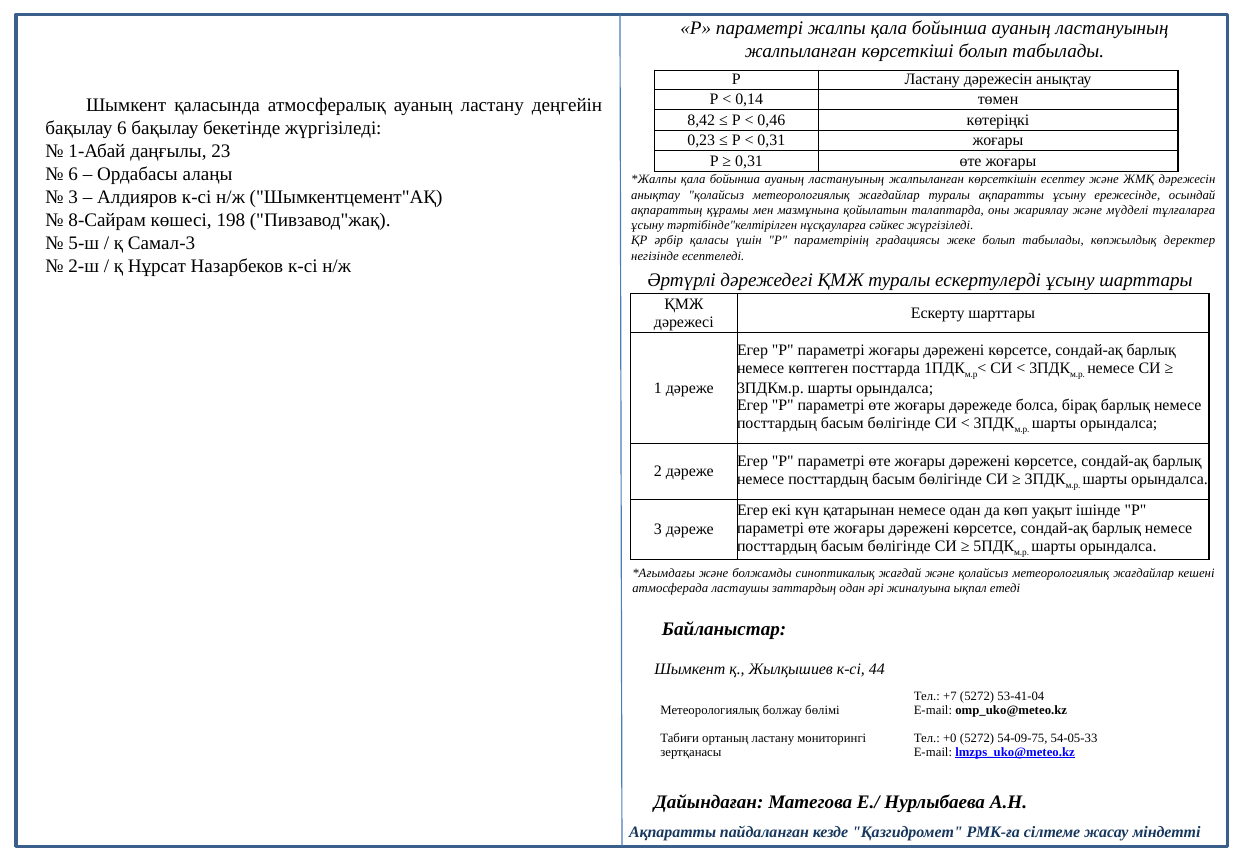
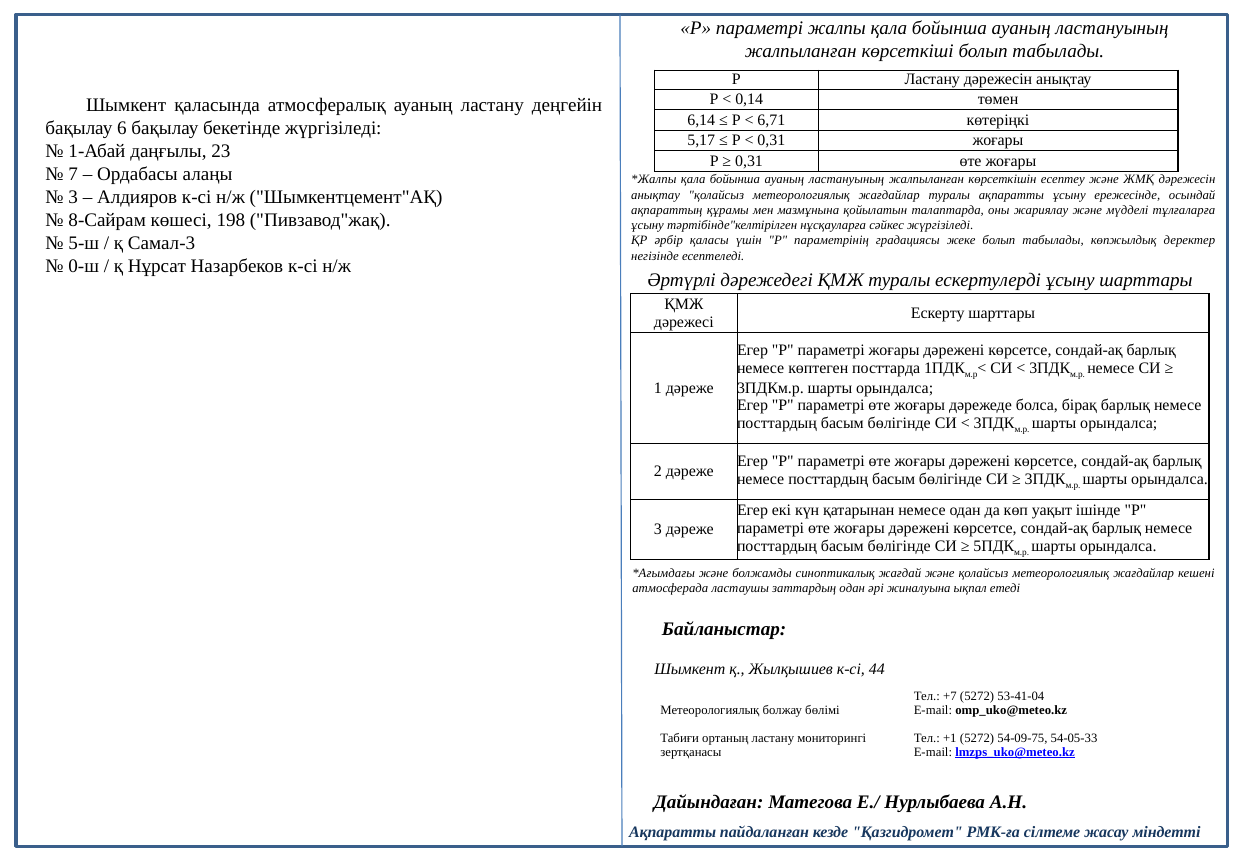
8,42: 8,42 -> 6,14 (701, 120)
0,46: 0,46 -> 6,71 (771, 120)
0,23: 0,23 -> 5,17 (701, 140)
6: 6 -> 7 (73, 174)
2-ш: 2-ш -> 0-ш (84, 266)
+0: +0 -> +1 (950, 738)
